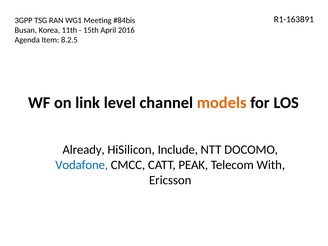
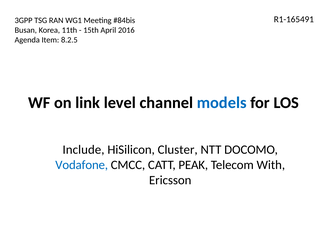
R1-163891: R1-163891 -> R1-165491 (294, 19)
models colour: orange -> blue (222, 103)
Already: Already -> Include (83, 150)
Include: Include -> Cluster (178, 150)
